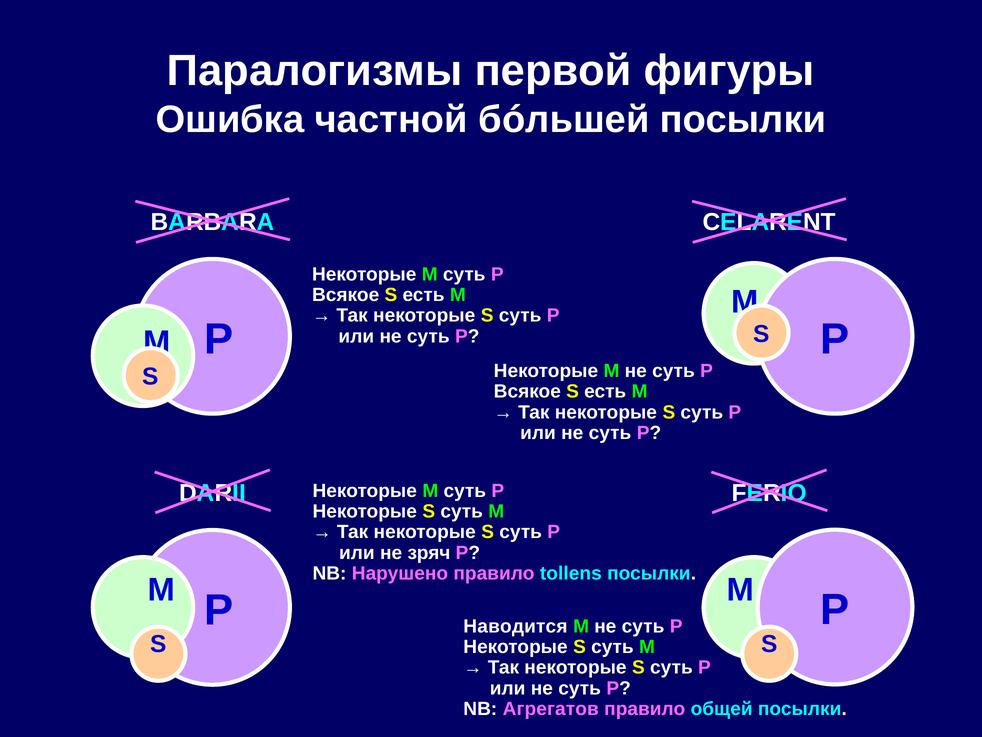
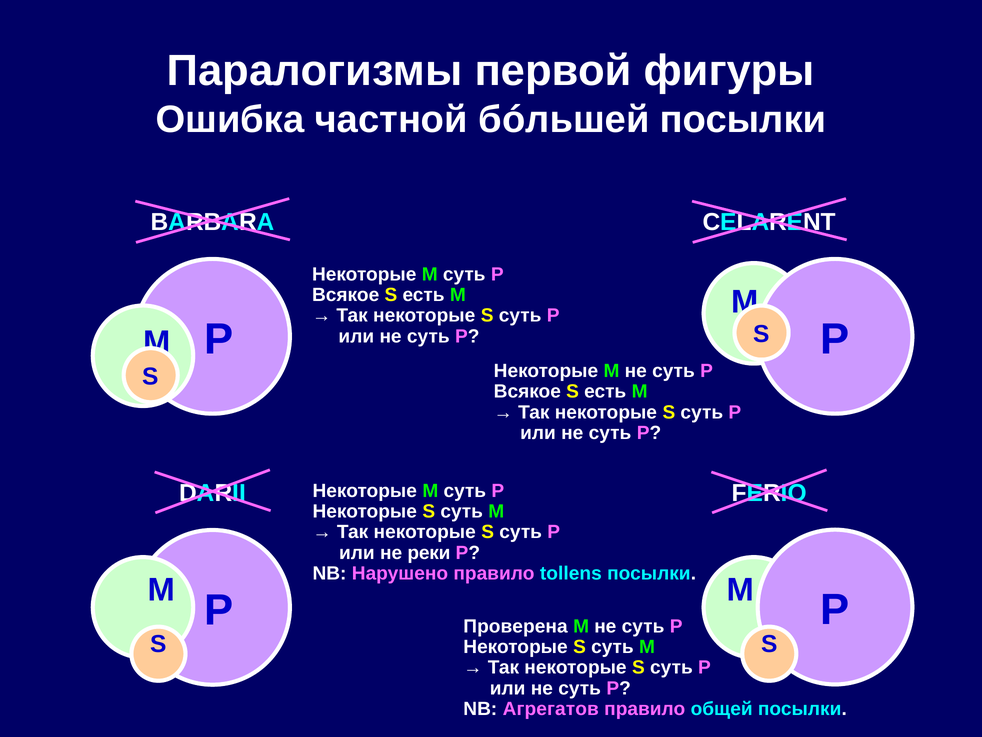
зряч: зряч -> реки (429, 552)
Наводится: Наводится -> Проверена (516, 626)
